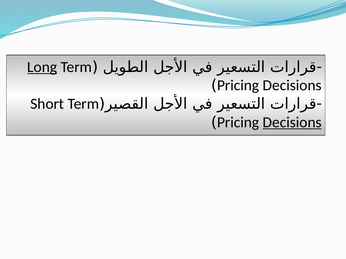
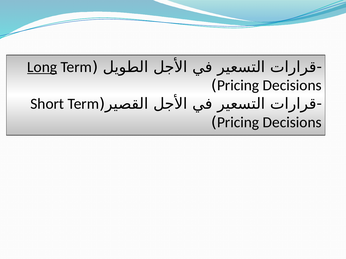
Decisions underline: present -> none (292, 122)
